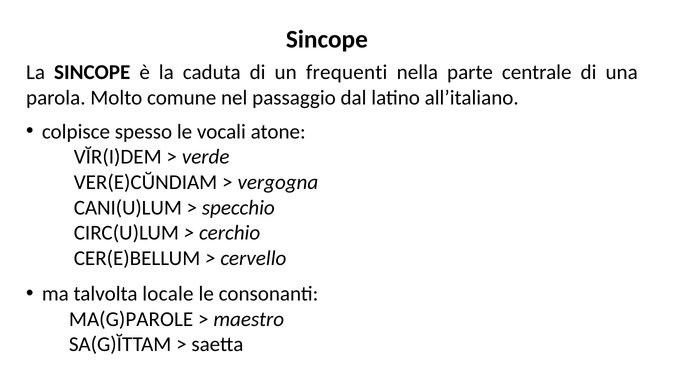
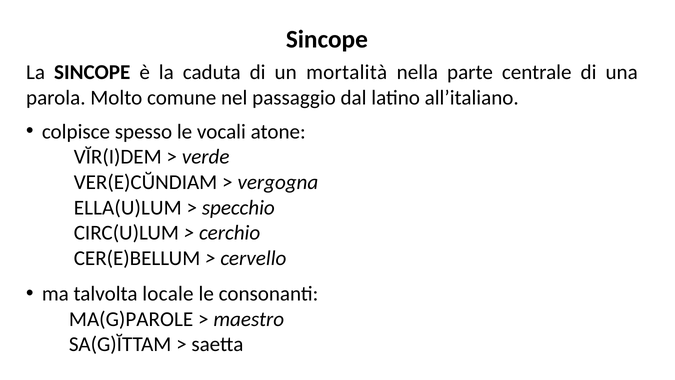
frequenti: frequenti -> mortalità (347, 72)
CANI(U)LUM: CANI(U)LUM -> ELLA(U)LUM (128, 207)
